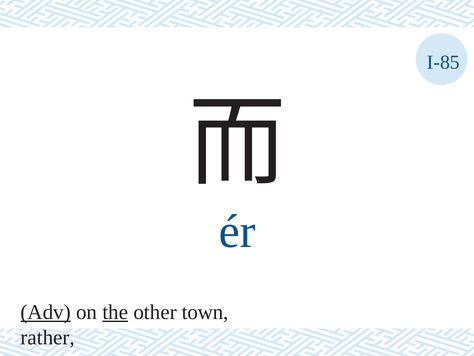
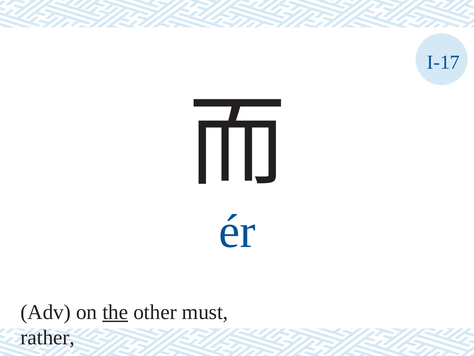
I-85: I-85 -> I-17 (443, 62)
Adv underline: present -> none (46, 312)
town: town -> must (205, 312)
